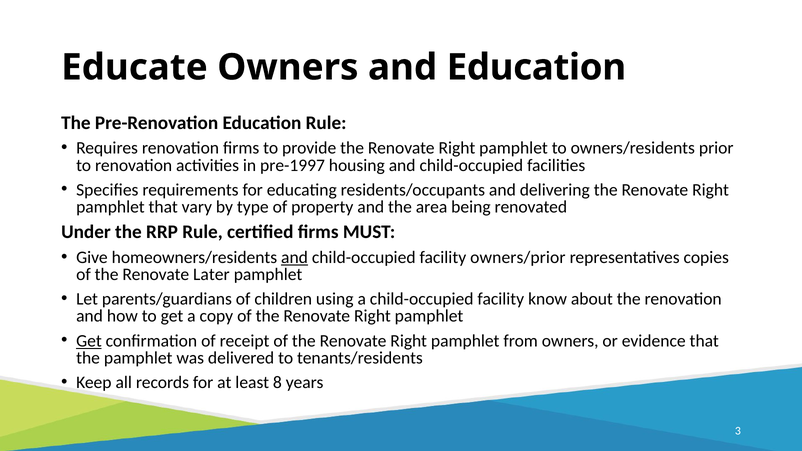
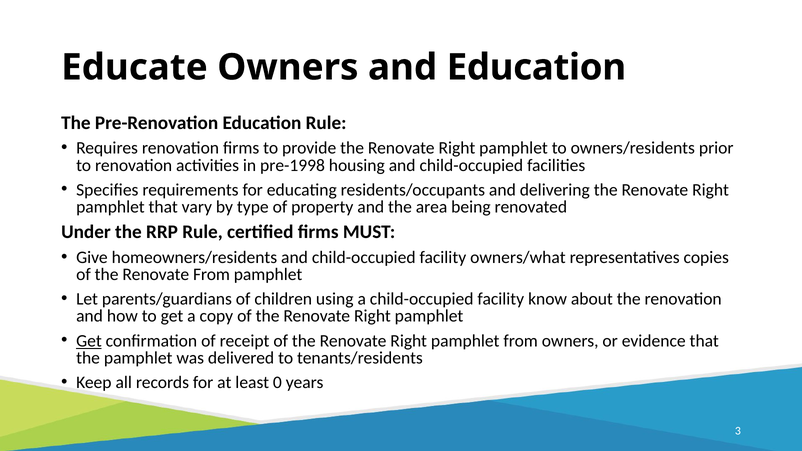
pre-1997: pre-1997 -> pre-1998 (293, 165)
and underline: present -> none (295, 258)
owners/prior: owners/prior -> owners/what (518, 258)
Renovate Later: Later -> From (211, 275)
8: 8 -> 0 (277, 382)
